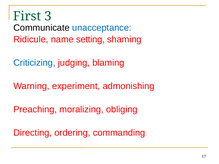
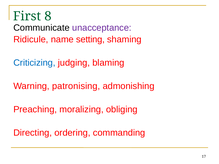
3: 3 -> 8 (48, 16)
unacceptance colour: blue -> purple (102, 28)
experiment: experiment -> patronising (76, 86)
